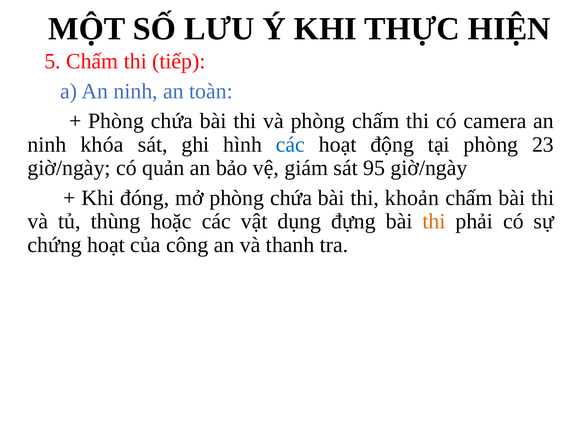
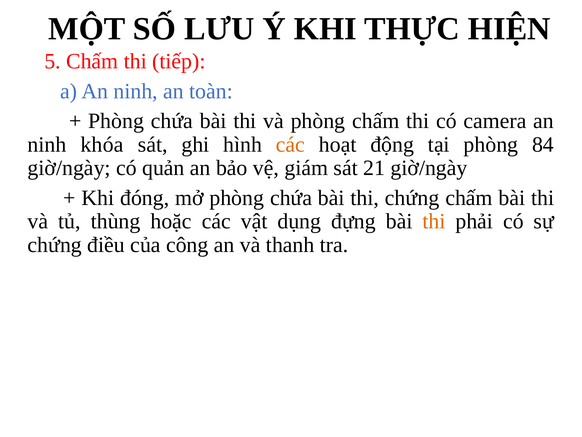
các colour: blue -> orange (290, 144)
23: 23 -> 84 (543, 144)
95: 95 -> 21 (374, 168)
thi khoản: khoản -> chứng (412, 198)
chứng hoạt: hoạt -> điều (106, 245)
